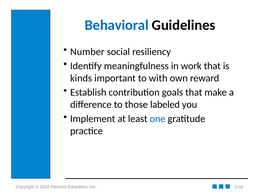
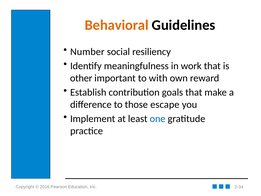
Behavioral colour: blue -> orange (117, 25)
kinds: kinds -> other (81, 78)
labeled: labeled -> escape (165, 104)
